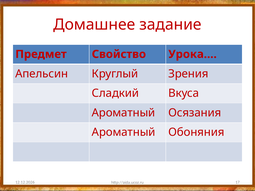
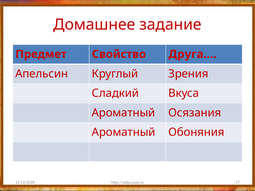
Урока…: Урока… -> Друга… (192, 54)
